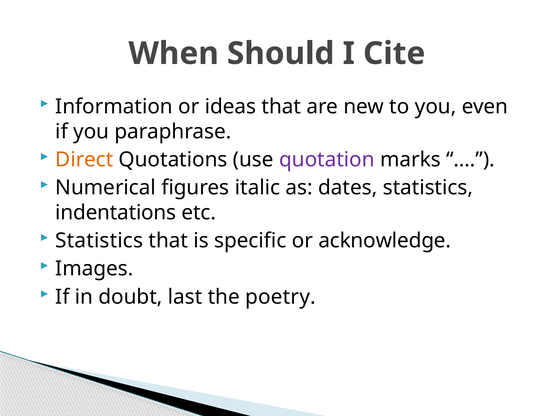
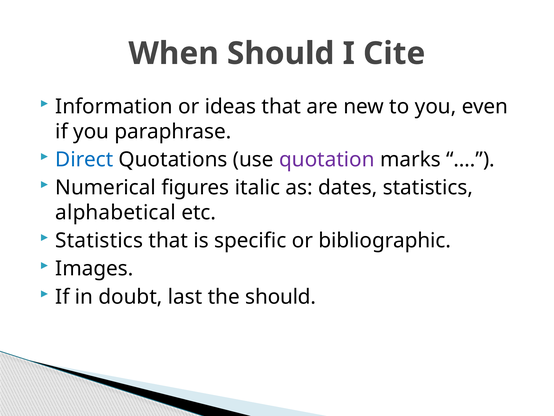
Direct colour: orange -> blue (84, 159)
indentations: indentations -> alphabetical (116, 212)
acknowledge: acknowledge -> bibliographic (385, 240)
the poetry: poetry -> should (281, 296)
